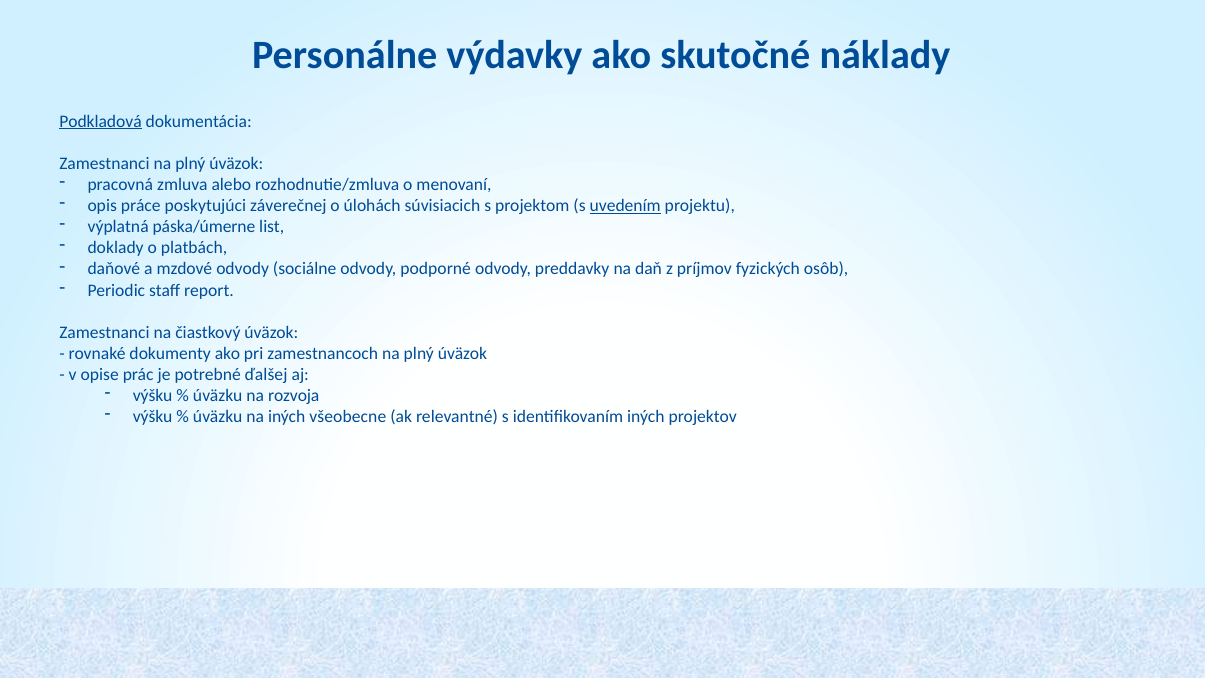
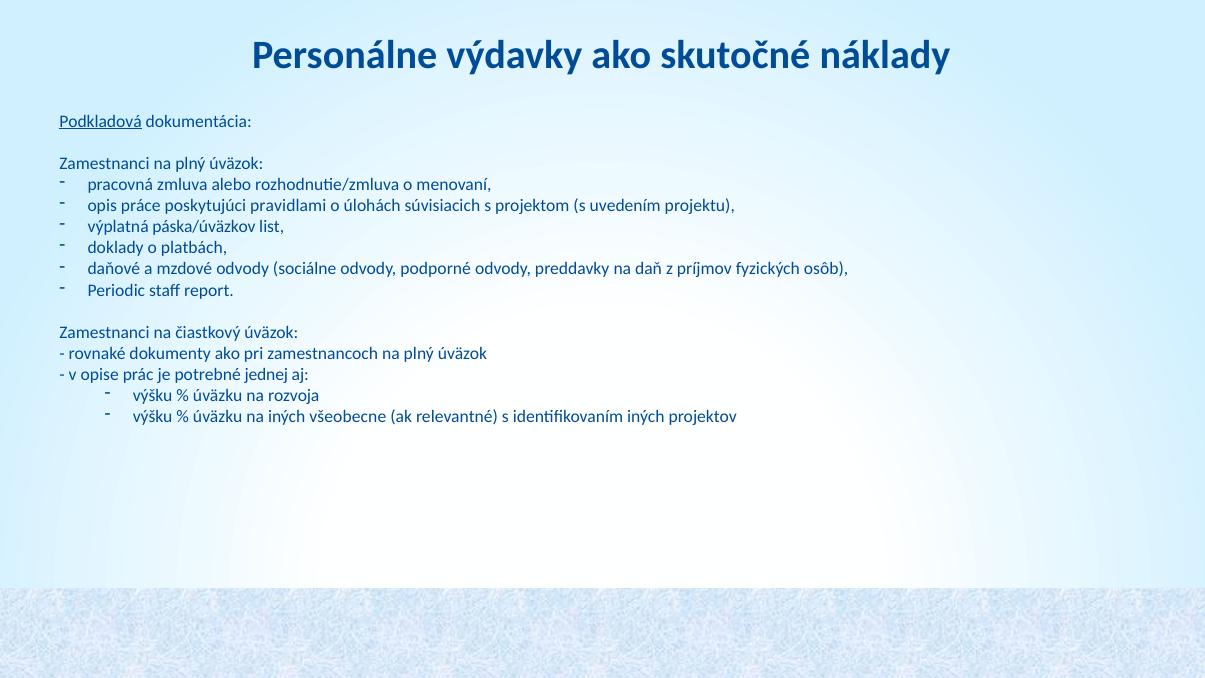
záverečnej: záverečnej -> pravidlami (288, 206)
uvedením underline: present -> none (625, 206)
páska/úmerne: páska/úmerne -> páska/úväzkov (204, 227)
ďalšej: ďalšej -> jednej (266, 375)
